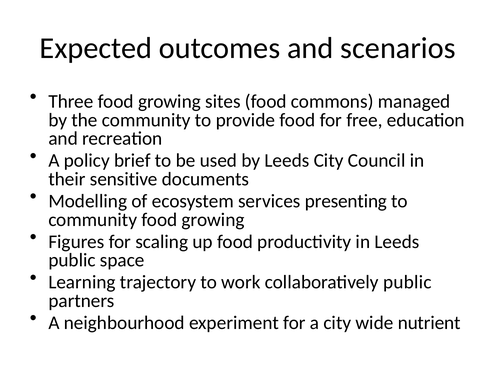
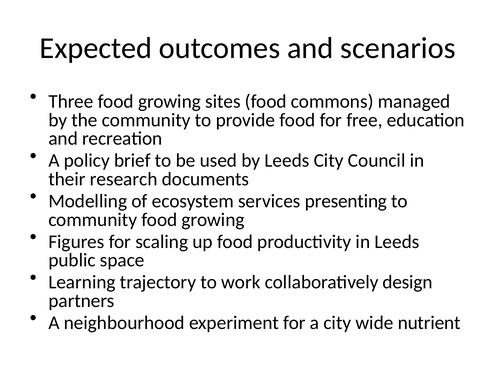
sensitive: sensitive -> research (124, 179)
collaboratively public: public -> design (408, 282)
